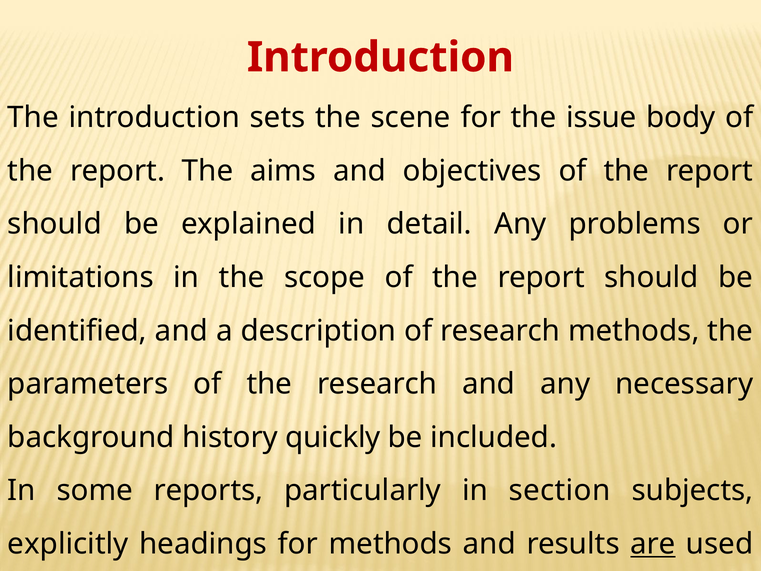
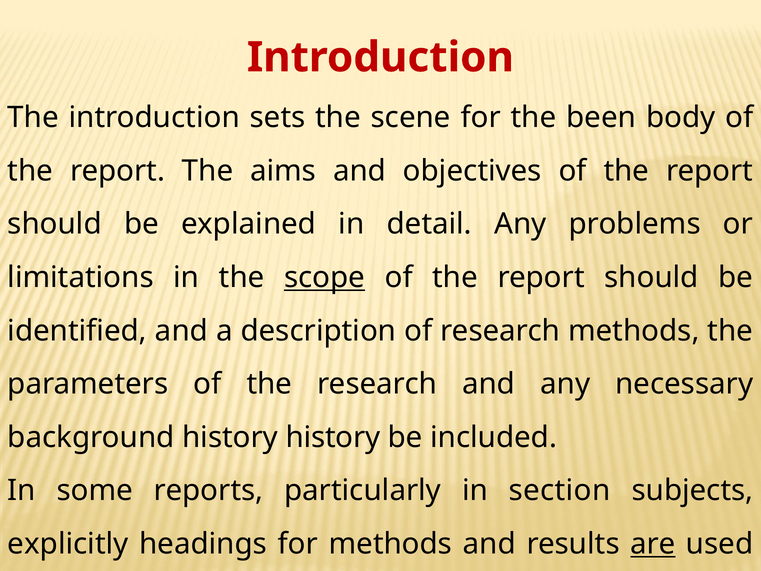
issue: issue -> been (601, 117)
scope underline: none -> present (325, 277)
history quickly: quickly -> history (333, 437)
